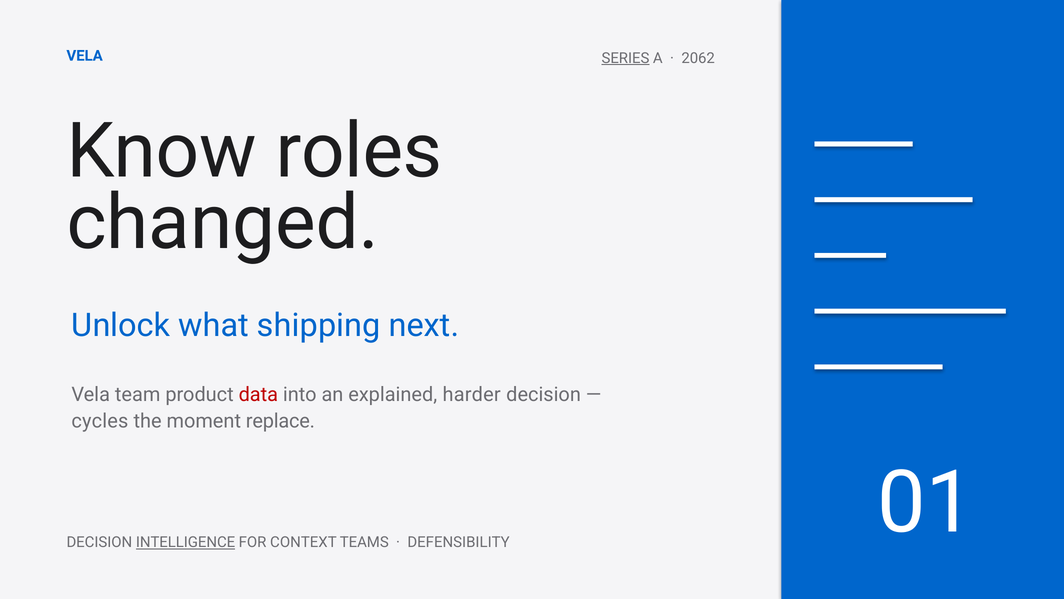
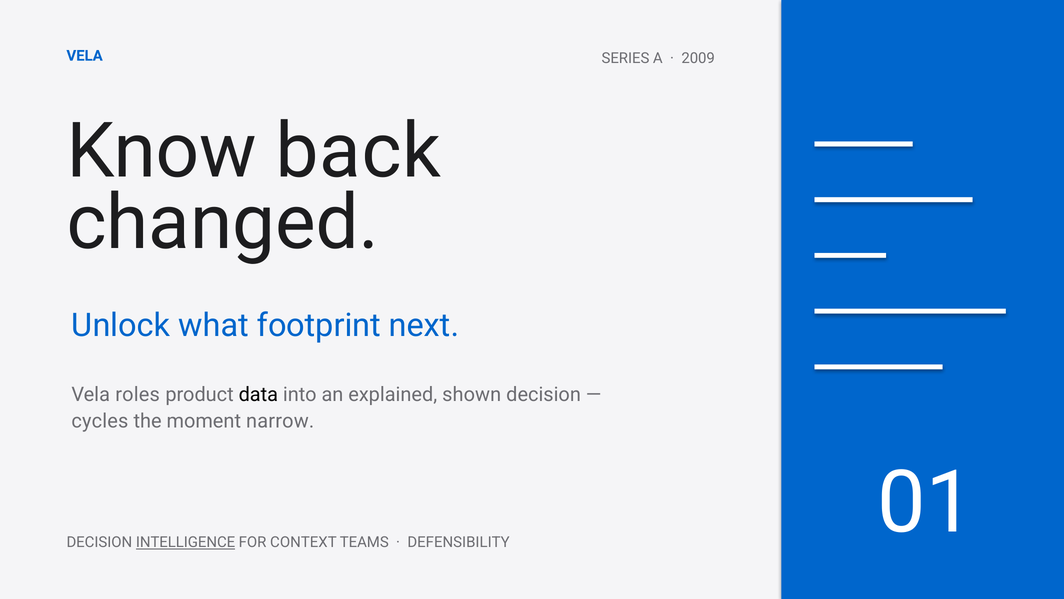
SERIES underline: present -> none (625, 58)
2062: 2062 -> 2009 (698, 58)
roles: roles -> back (358, 151)
shipping: shipping -> footprint (319, 325)
team: team -> roles (138, 394)
data colour: red -> black (258, 394)
harder: harder -> shown (472, 394)
replace: replace -> narrow (280, 421)
